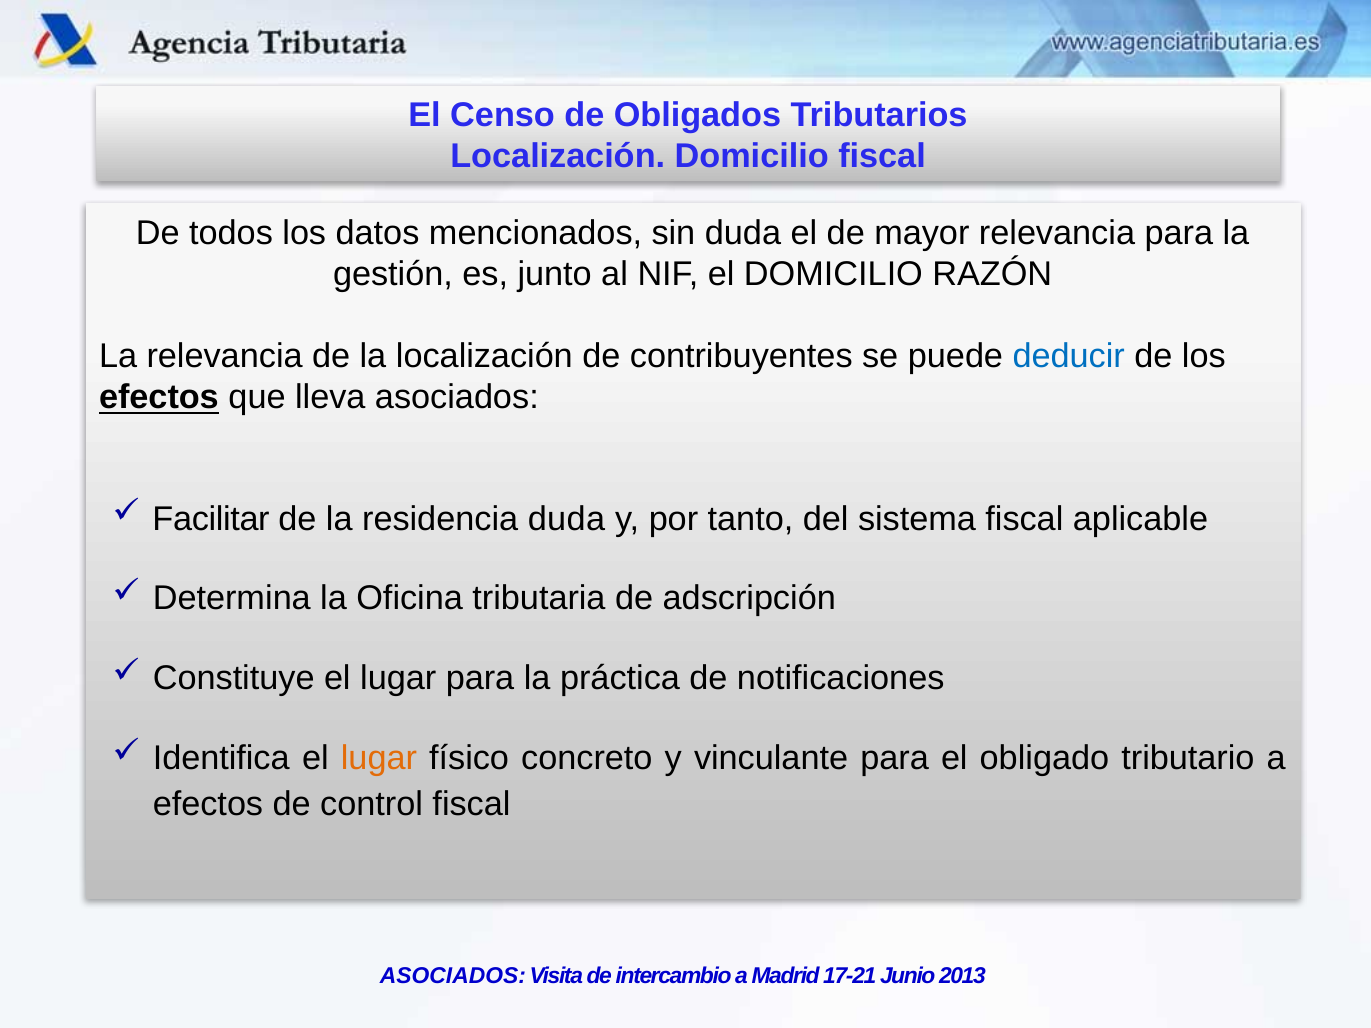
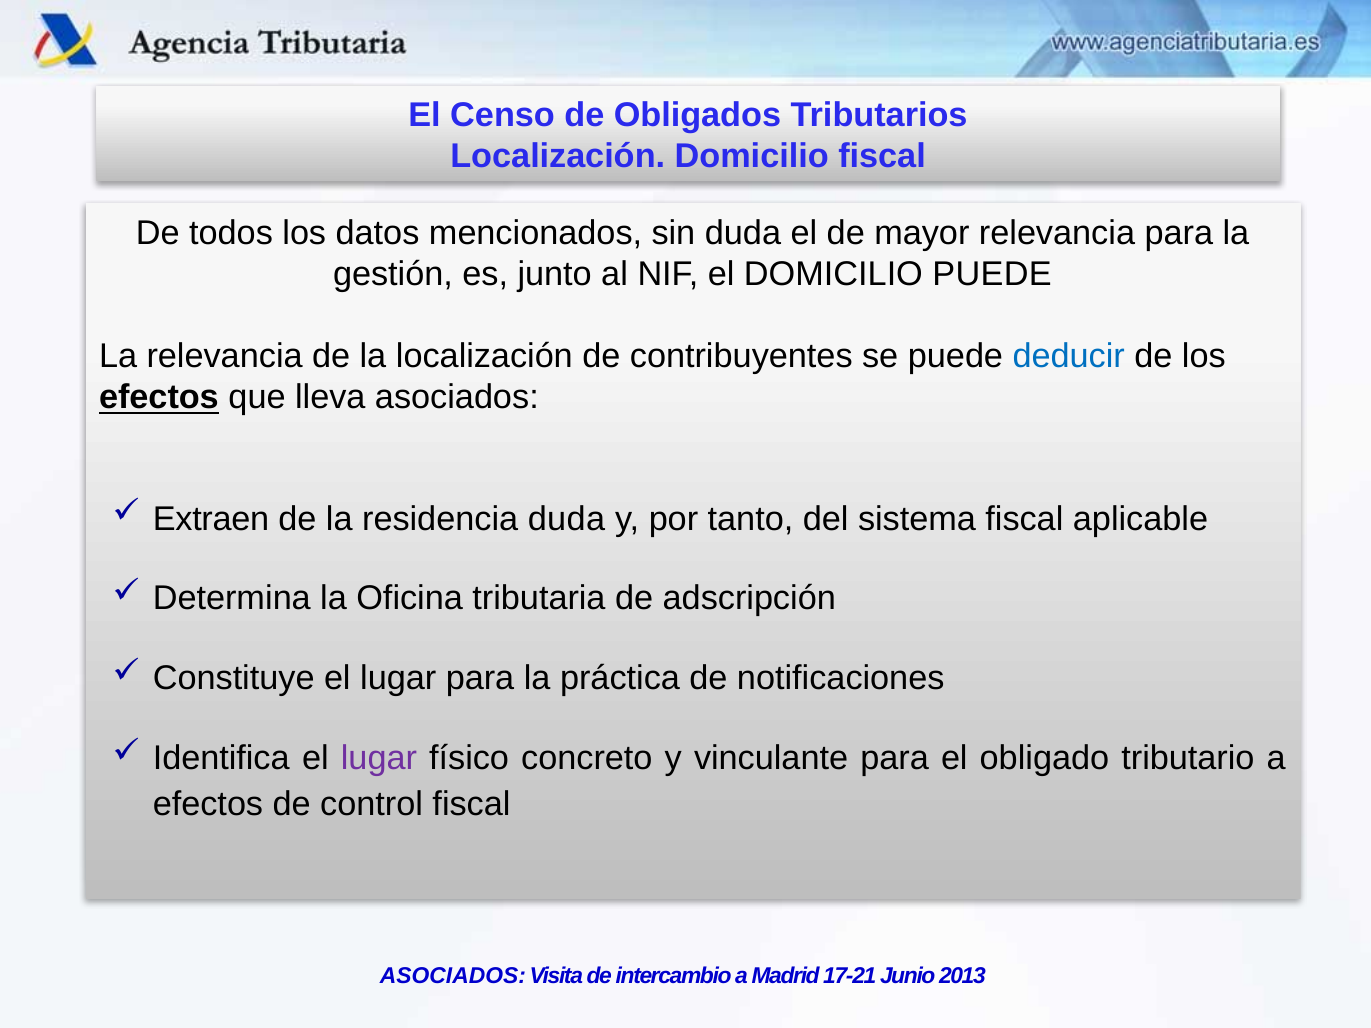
DOMICILIO RAZÓN: RAZÓN -> PUEDE (992, 274)
Facilitar: Facilitar -> Extraen (211, 519)
lugar colour: orange -> purple (379, 759)
